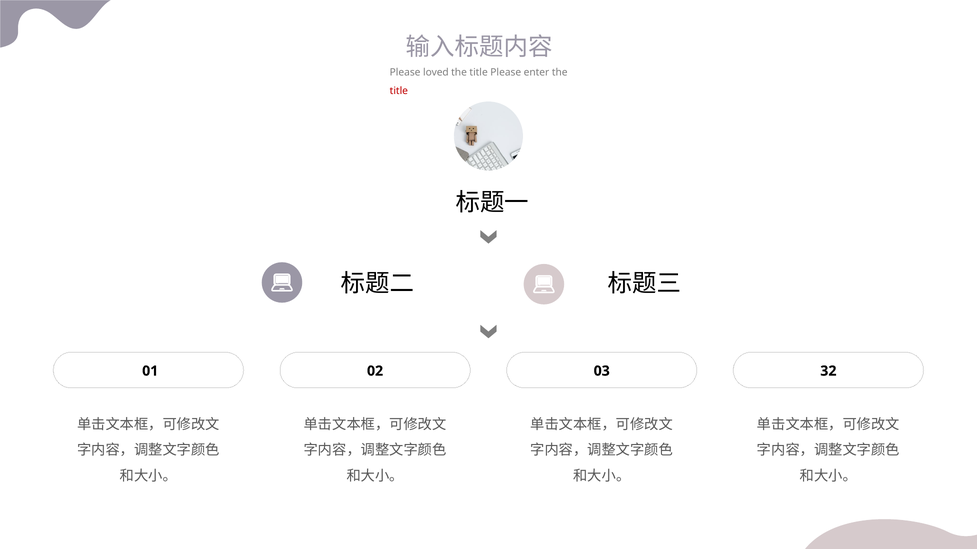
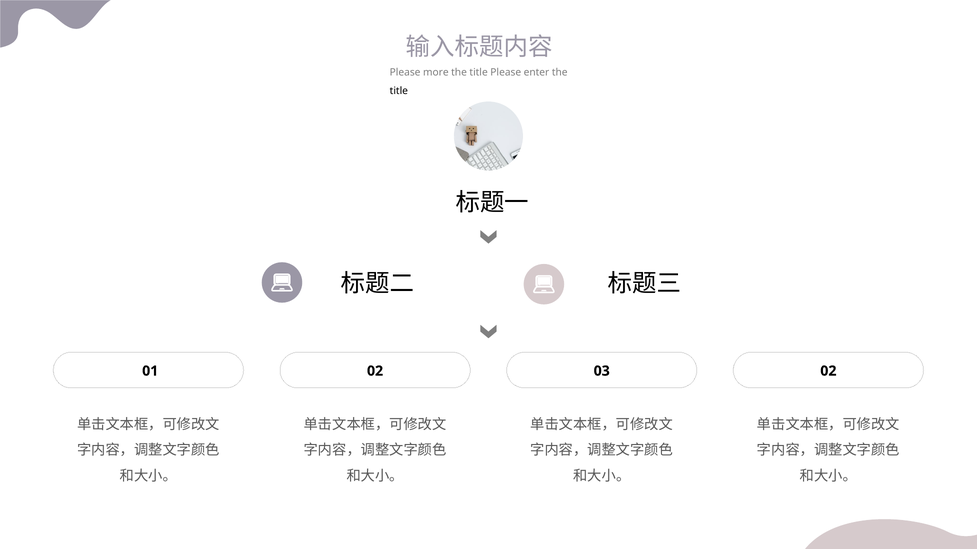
loved: loved -> more (436, 72)
title colour: red -> black (399, 91)
03 32: 32 -> 02 (828, 371)
